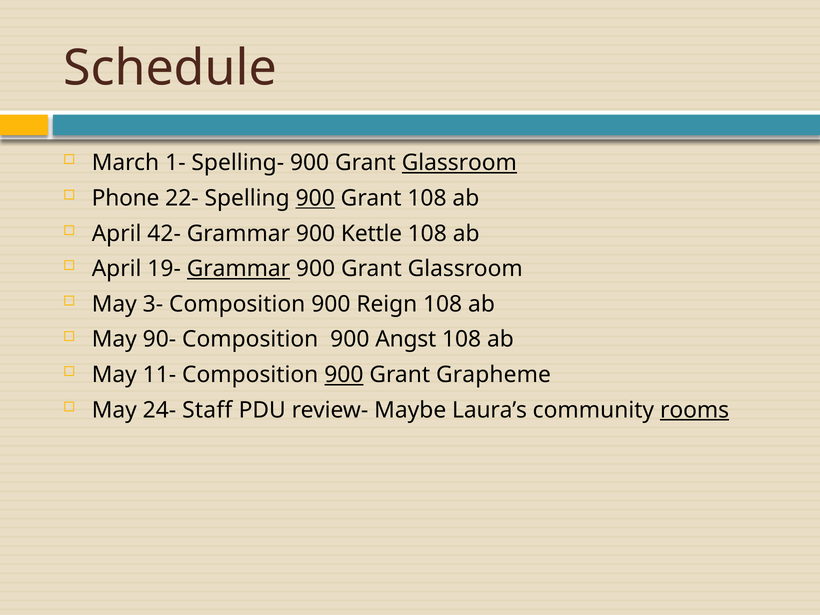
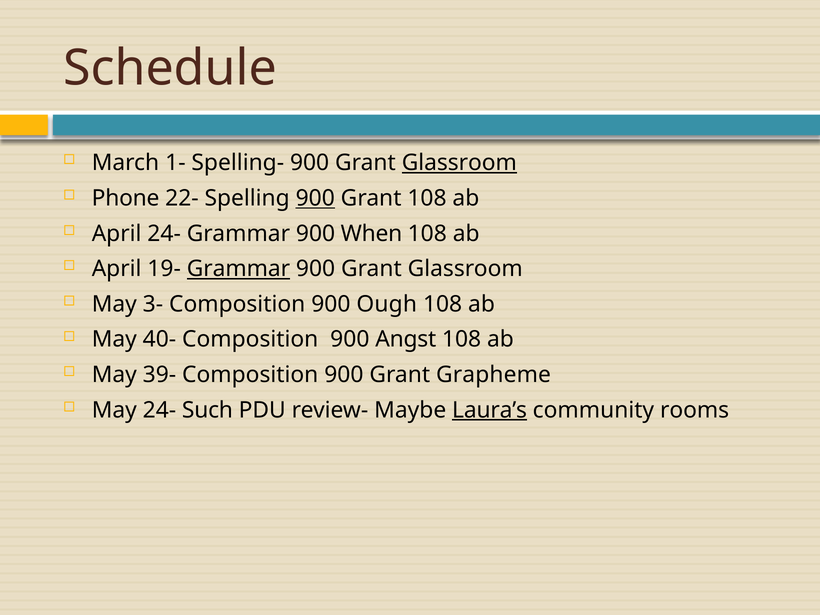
April 42-: 42- -> 24- (164, 234)
Kettle: Kettle -> When (372, 234)
Reign: Reign -> Ough (387, 304)
90-: 90- -> 40- (159, 339)
11-: 11- -> 39- (159, 375)
900 underline: present -> none (344, 375)
Staff: Staff -> Such (207, 410)
Laura’s underline: none -> present (490, 410)
rooms underline: present -> none (695, 410)
